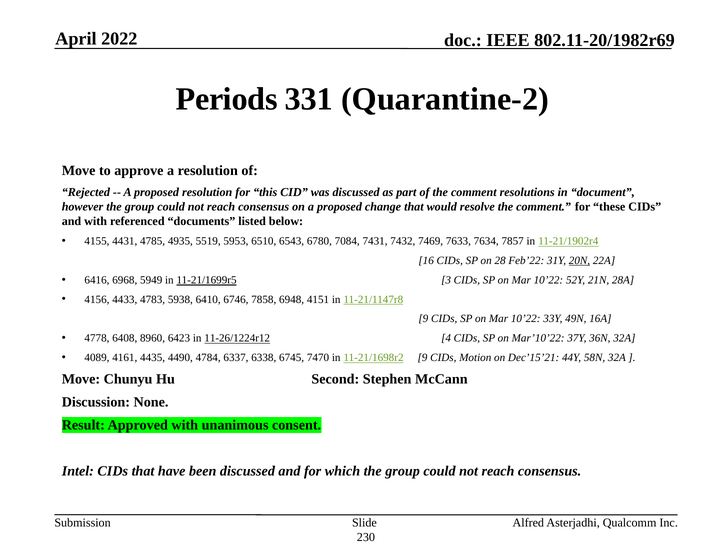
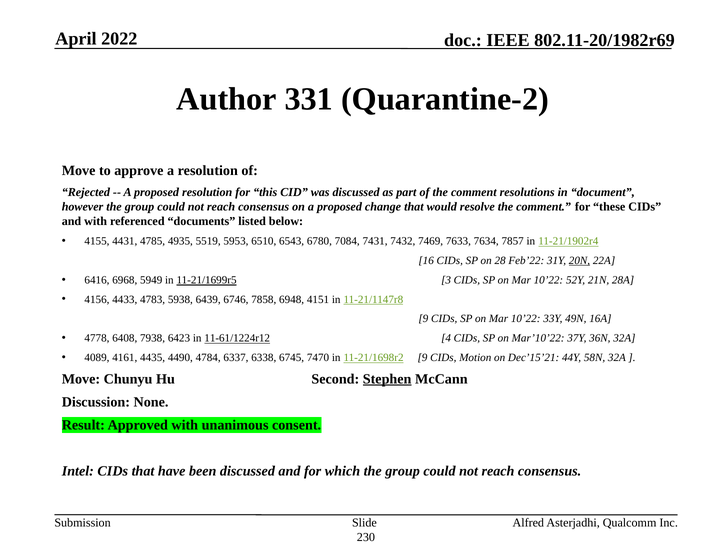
Periods: Periods -> Author (226, 99)
6410: 6410 -> 6439 (208, 299)
8960: 8960 -> 7938 (153, 338)
11-26/1224r12: 11-26/1224r12 -> 11-61/1224r12 (237, 338)
Stephen underline: none -> present (387, 379)
